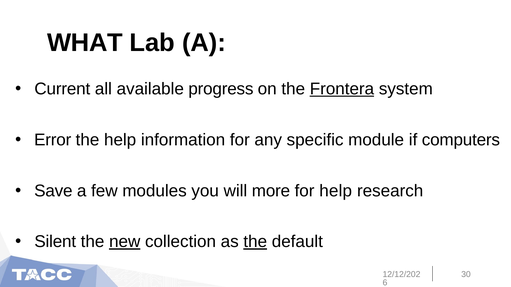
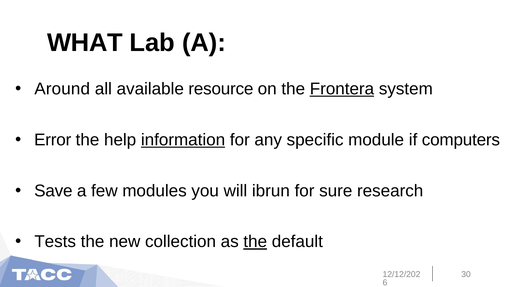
Current: Current -> Around (62, 89)
progress: progress -> resource (221, 89)
information underline: none -> present (183, 140)
more: more -> ibrun (271, 191)
for help: help -> sure (336, 191)
Silent: Silent -> Tests (55, 242)
new underline: present -> none (125, 242)
